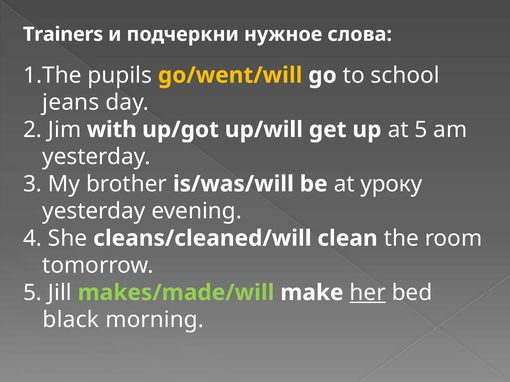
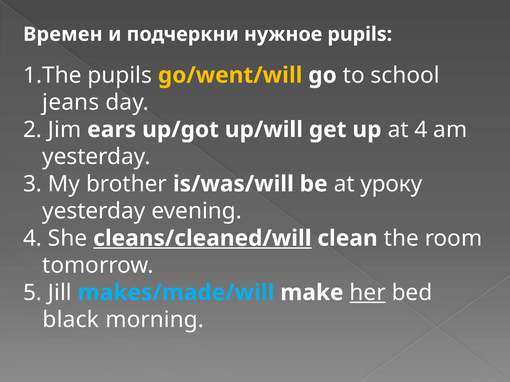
Trainers: Trainers -> Времен (63, 34)
нужное слова: слова -> pupils (360, 34)
with: with -> ears (112, 130)
at 5: 5 -> 4 (421, 130)
cleans/cleaned/will underline: none -> present (202, 239)
makes/made/will colour: light green -> light blue (176, 293)
